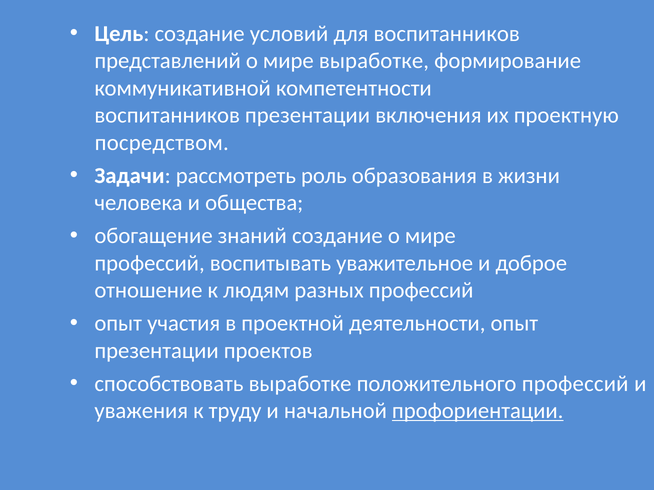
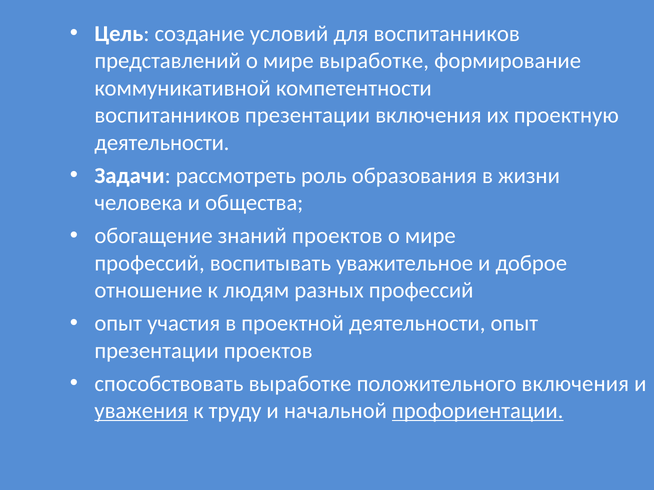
посредством: посредством -> деятельности (162, 143)
знаний создание: создание -> проектов (337, 236)
положительного профессий: профессий -> включения (575, 384)
уважения underline: none -> present (141, 411)
